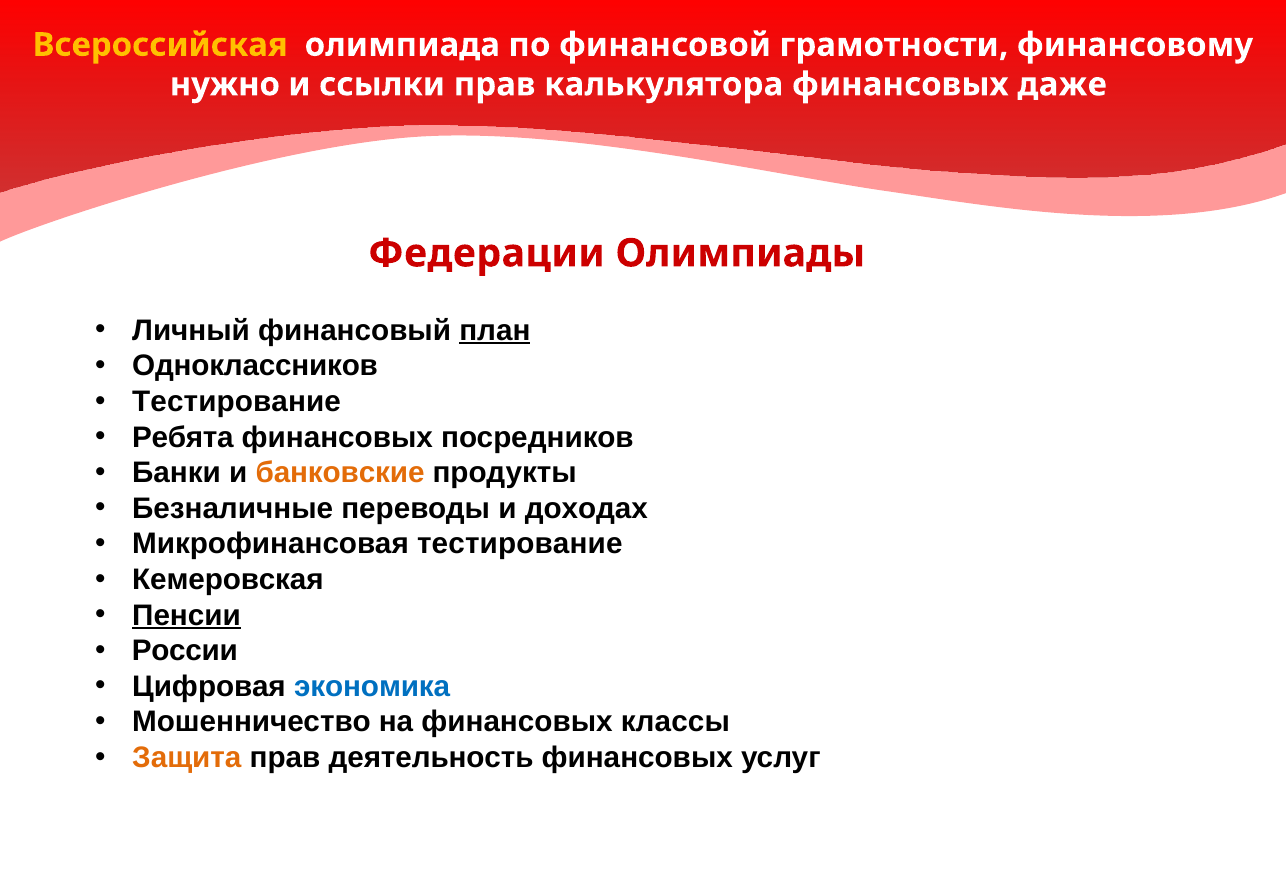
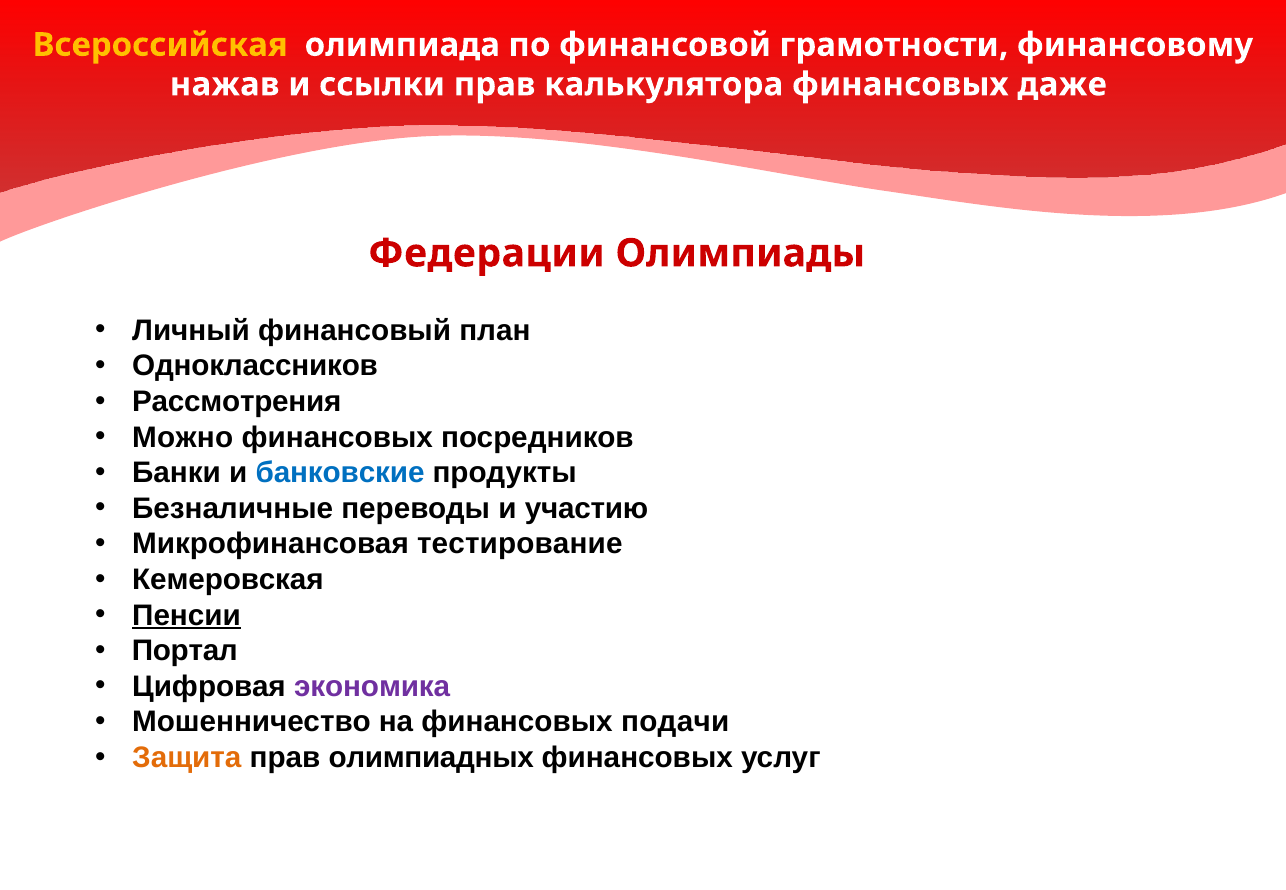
нужно: нужно -> нажав (225, 84)
план underline: present -> none (495, 331)
Тестирование: Тестирование -> Рассмотрения (237, 402)
Ребята: Ребята -> Можно (183, 438)
банковские colour: orange -> blue (340, 473)
доходах: доходах -> участию (586, 509)
России: России -> Портал (185, 651)
экономика colour: blue -> purple (372, 687)
классы: классы -> подачи (675, 722)
деятельность: деятельность -> олимпиадных (431, 758)
